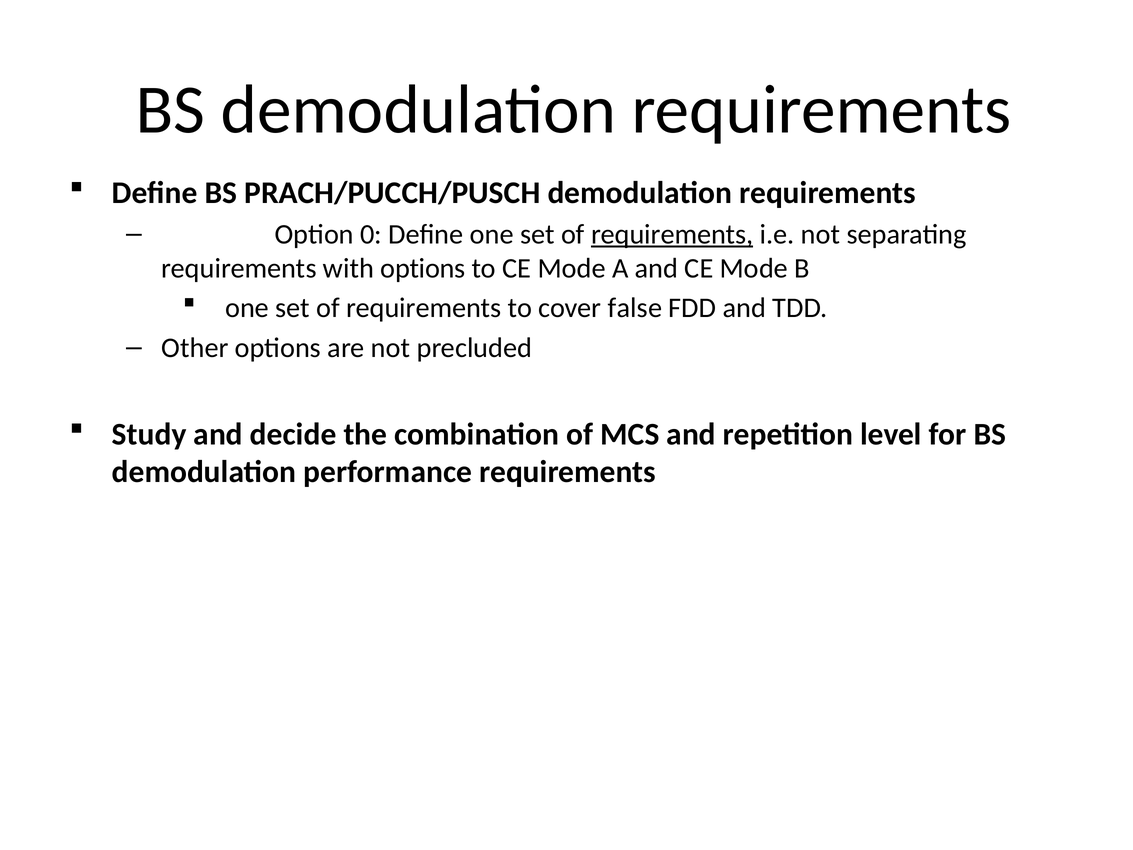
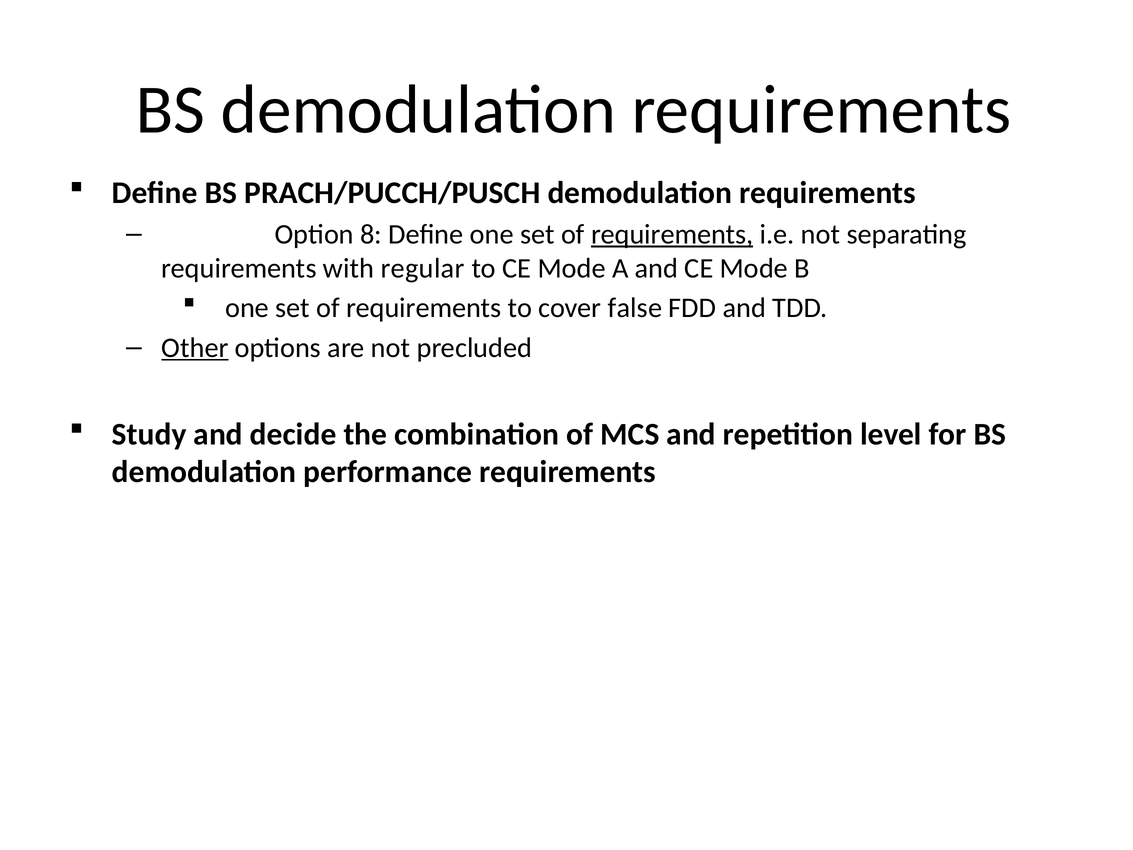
0: 0 -> 8 (371, 234)
with options: options -> regular (423, 268)
Other underline: none -> present (195, 348)
